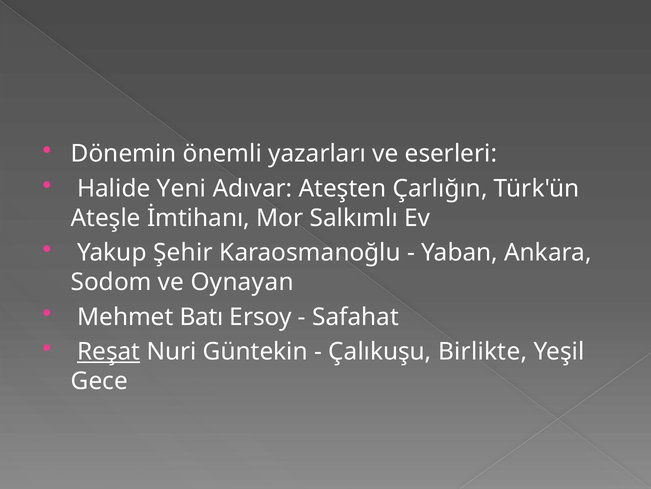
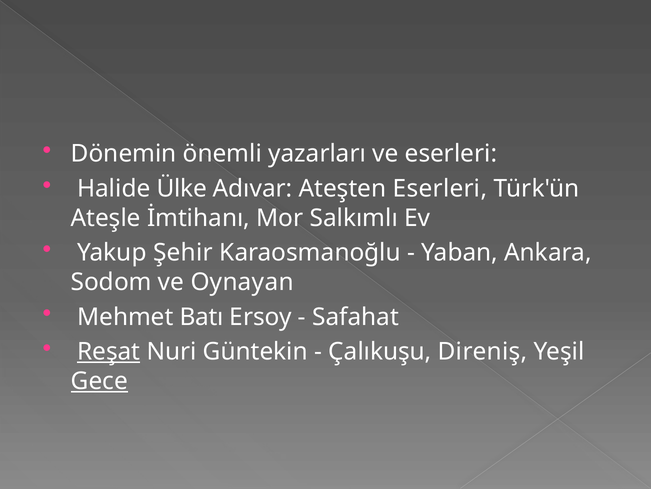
Yeni: Yeni -> Ülke (182, 188)
Ateşten Çarlığın: Çarlığın -> Eserleri (440, 188)
Birlikte: Birlikte -> Direniş (483, 351)
Gece underline: none -> present (99, 381)
